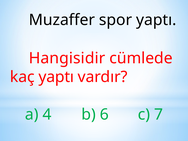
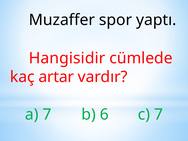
kaç yaptı: yaptı -> artar (56, 77)
a 4: 4 -> 7 (47, 115)
